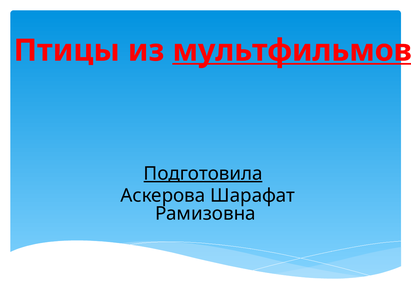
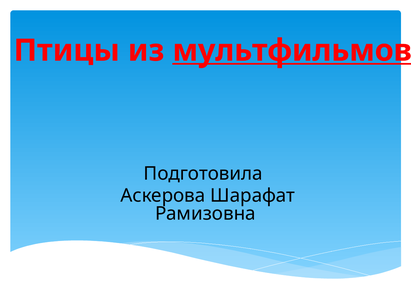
Подготовила underline: present -> none (203, 174)
